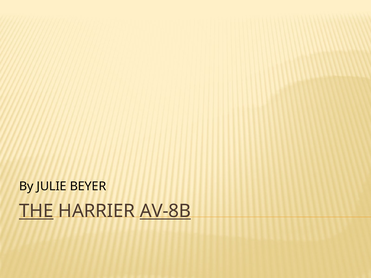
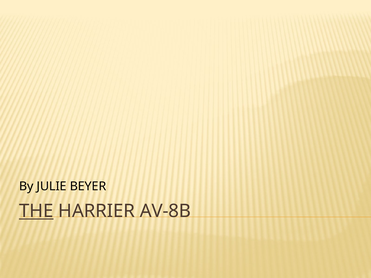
AV-8B underline: present -> none (165, 211)
